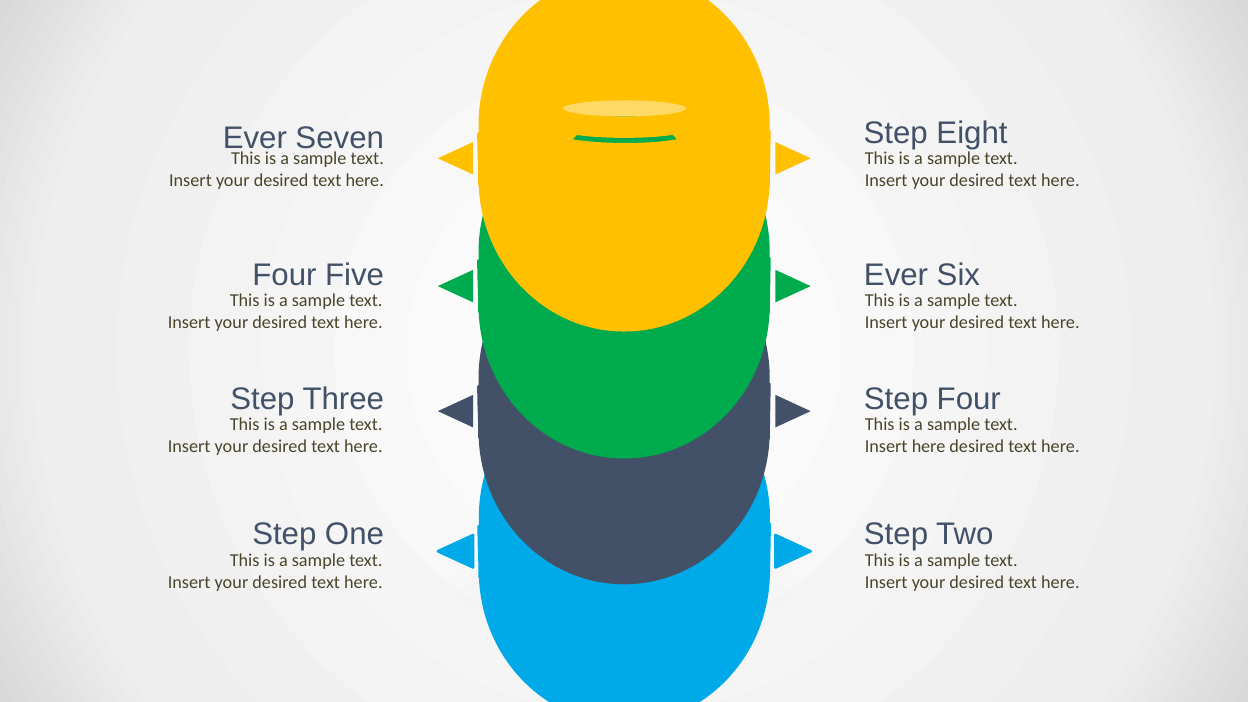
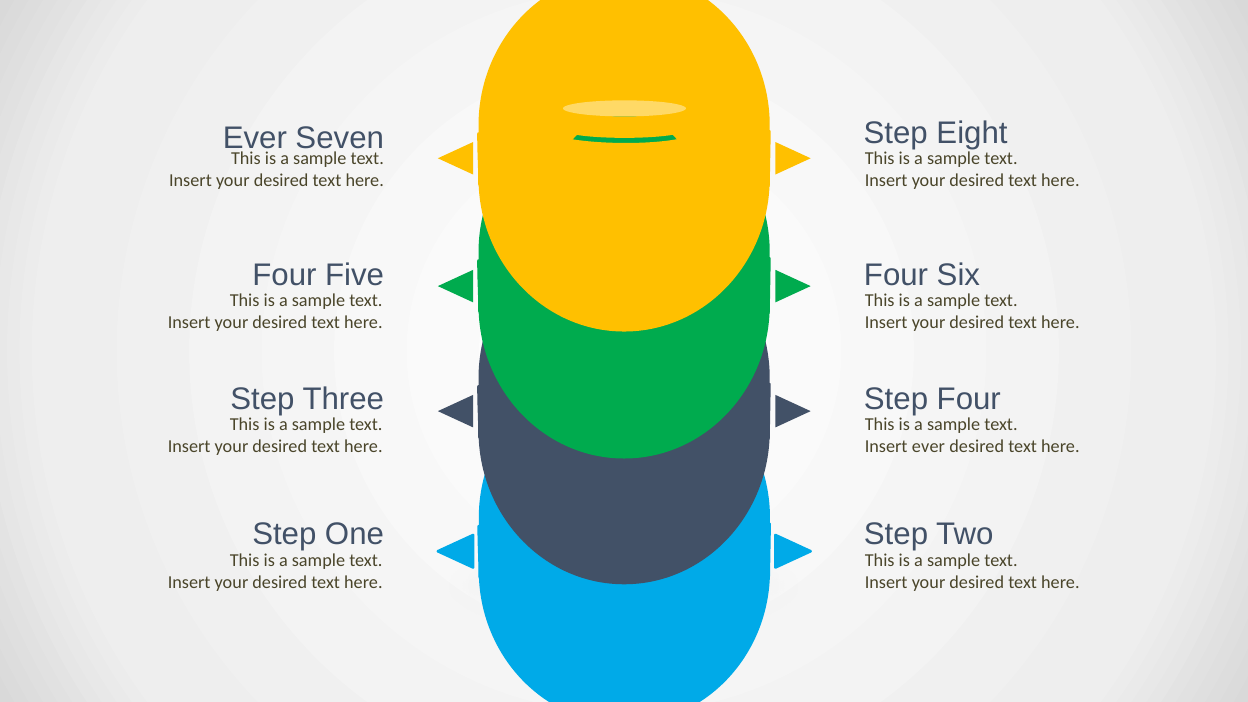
Ever: Ever -> Four (896, 275)
Insert here: here -> ever (928, 446)
